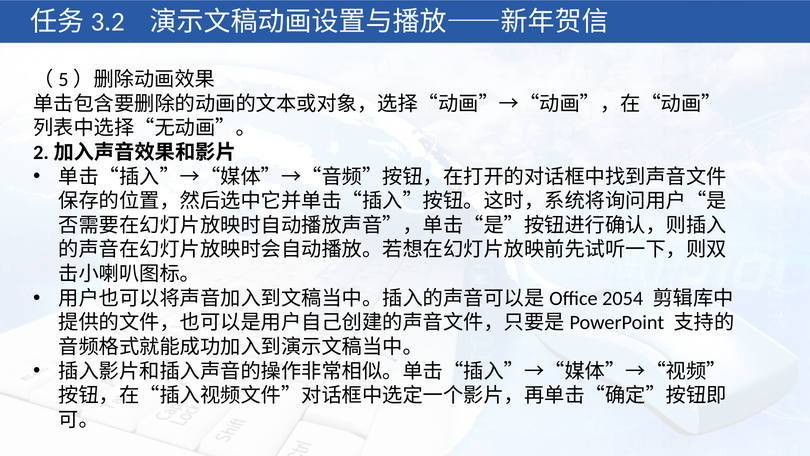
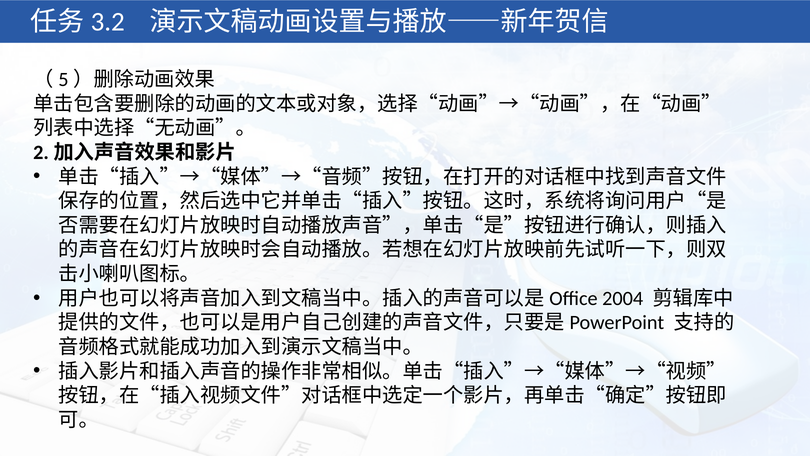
2054: 2054 -> 2004 (623, 298)
